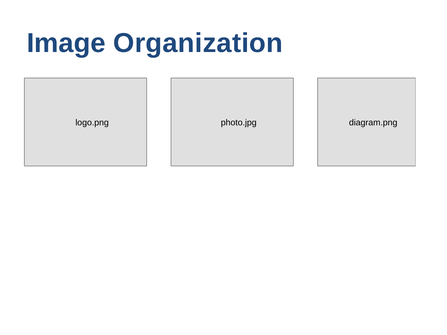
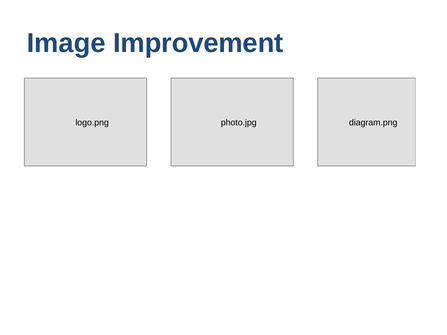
Organization: Organization -> Improvement (198, 43)
